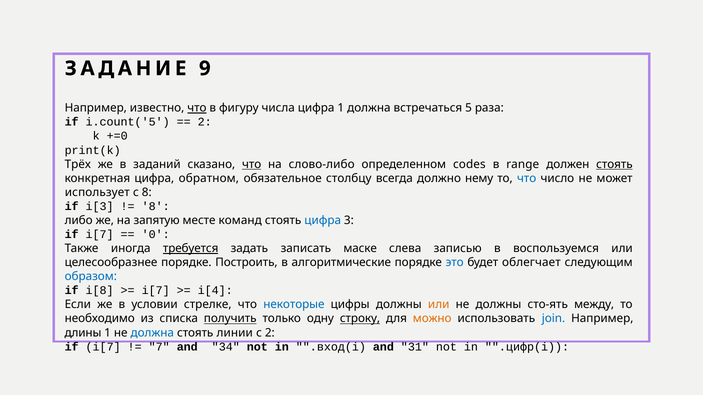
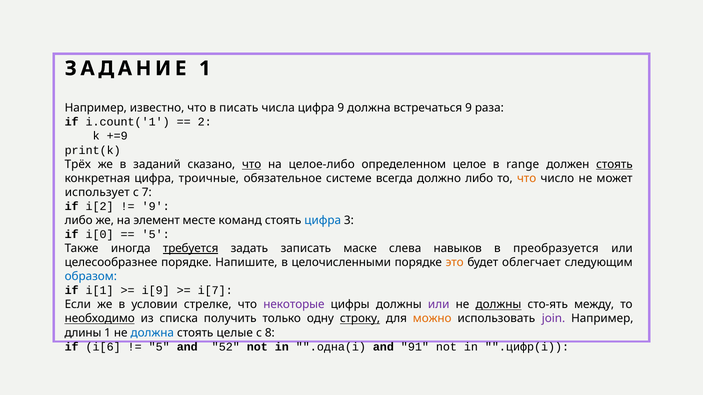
ЗАДАНИЕ 9: 9 -> 1 (205, 68)
что underline: present -> none (197, 108)
фигуру: фигуру -> писать (239, 108)
цифра 1: 1 -> 9 (341, 108)
встречаться 5: 5 -> 9 (469, 108)
i.count('5: i.count('5 -> i.count('1 (128, 122)
+=0: +=0 -> +=9 (117, 136)
слово-либо: слово-либо -> целое-либо (322, 164)
codes: codes -> целое (469, 164)
обратном: обратном -> троичные (209, 178)
столбцу: столбцу -> системе (349, 178)
должно нему: нему -> либо (479, 178)
что colour: blue -> orange (527, 178)
с 8: 8 -> 7 (147, 192)
i[3: i[3 -> i[2 (100, 207)
8: 8 -> 9 (156, 207)
запятую: запятую -> элемент (157, 221)
i[7: i[7 -> i[0 (100, 235)
0: 0 -> 5 (156, 235)
записью: записью -> навыков (458, 249)
воспользуемся: воспользуемся -> преобразуется (556, 249)
Построить: Построить -> Напишите (246, 263)
алгоритмические: алгоритмические -> целочисленными (341, 263)
это colour: blue -> orange (455, 263)
i[8: i[8 -> i[1 (100, 291)
i[7: i[7 -> i[9 (156, 291)
i[4: i[4 -> i[7 (215, 291)
некоторые colour: blue -> purple (294, 305)
или colour: orange -> purple (439, 305)
должны underline: none -> present (498, 305)
необходимо underline: none -> present (100, 319)
получить underline: present -> none (230, 319)
join colour: blue -> purple (553, 319)
линии: линии -> целые (235, 333)
с 2: 2 -> 8 (270, 333)
i[7: i[7 -> i[6 (103, 347)
7: 7 -> 5 (159, 347)
34: 34 -> 52 (226, 347)
.вход(i: .вход(i -> .одна(i (331, 347)
31: 31 -> 91 (415, 347)
